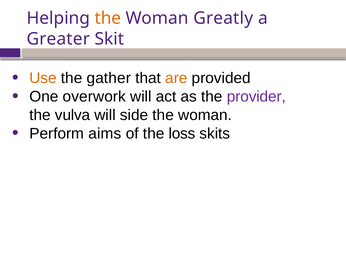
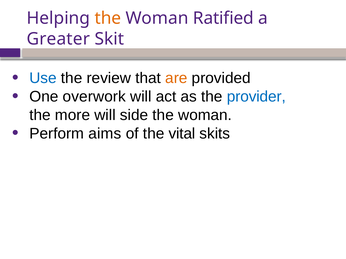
Greatly: Greatly -> Ratified (223, 18)
Use colour: orange -> blue (43, 78)
gather: gather -> review (109, 78)
provider colour: purple -> blue (256, 97)
vulva: vulva -> more (73, 115)
loss: loss -> vital (182, 134)
